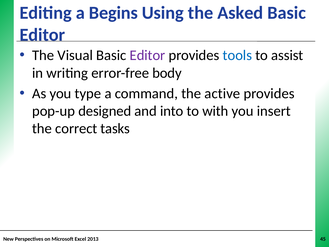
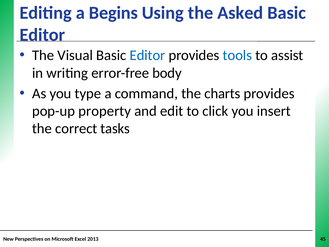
Editor colour: purple -> blue (148, 55)
active: active -> charts (222, 93)
designed: designed -> property (105, 111)
into: into -> edit (172, 111)
with: with -> click (215, 111)
